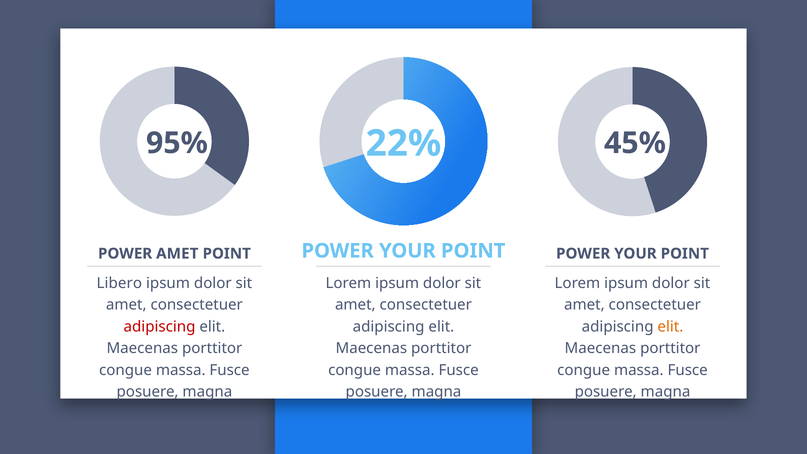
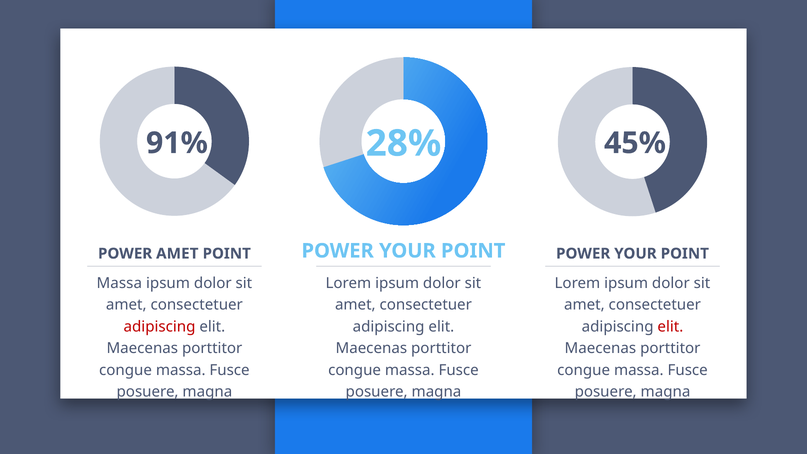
22%: 22% -> 28% (403, 143)
95%: 95% -> 91% (177, 143)
Libero: Libero -> Massa (119, 283)
elit colour: orange -> red (670, 327)
